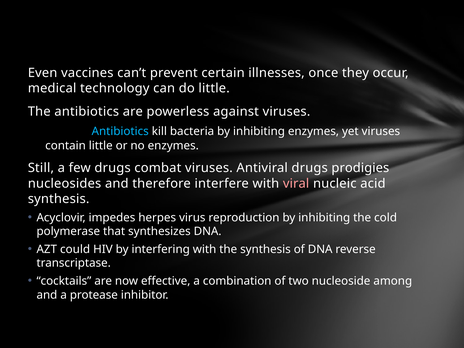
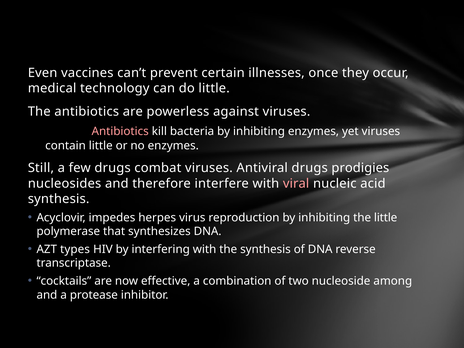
Antibiotics colour: light blue -> pink (120, 131)
the cold: cold -> little (386, 218)
could: could -> types (75, 249)
